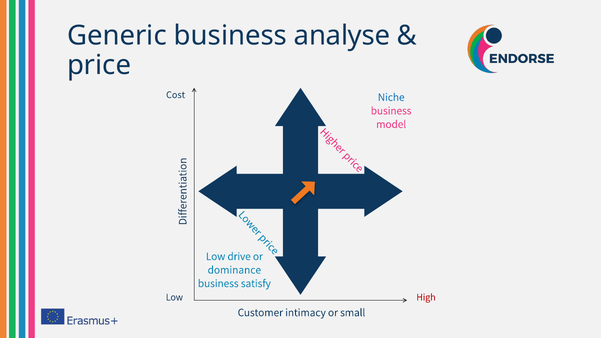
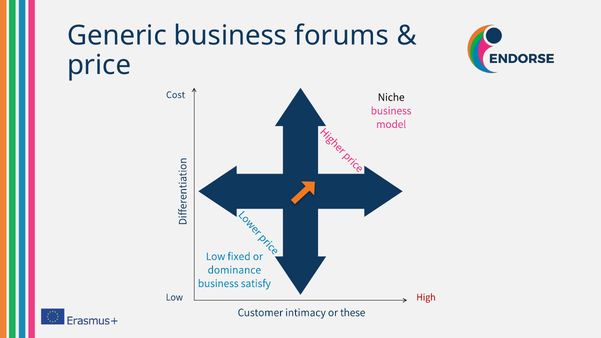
analyse: analyse -> forums (342, 36)
Niche colour: blue -> black (391, 97)
drive: drive -> fixed (239, 256)
small: small -> these (353, 313)
